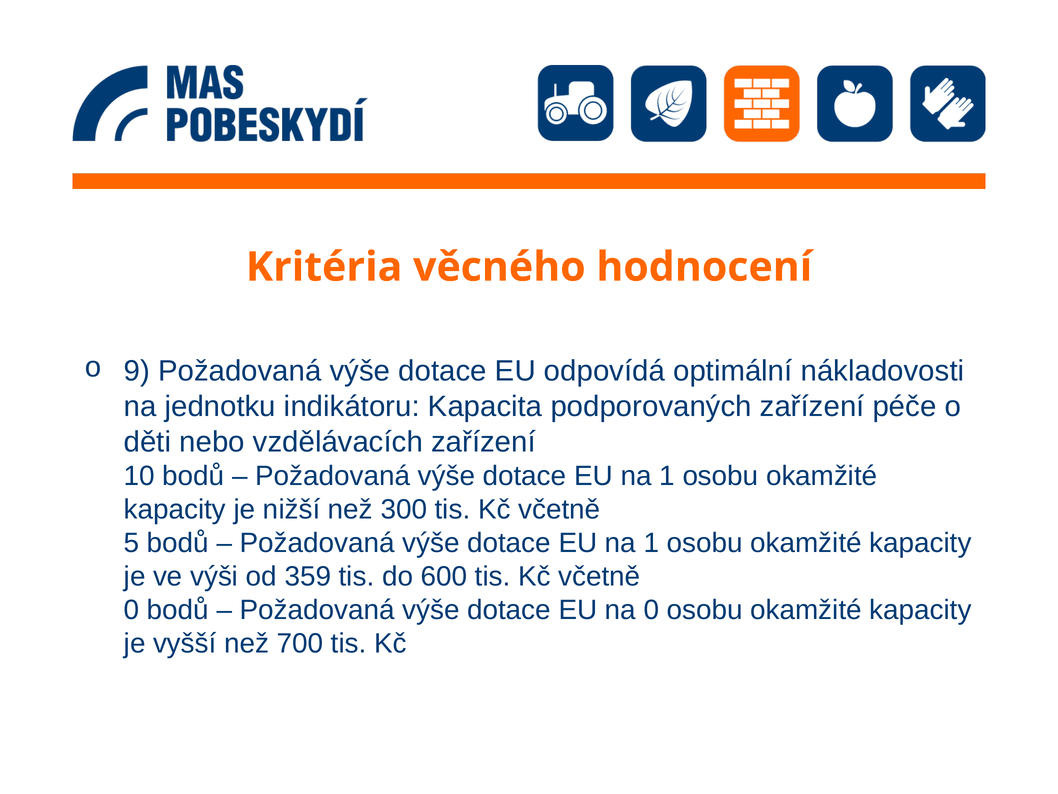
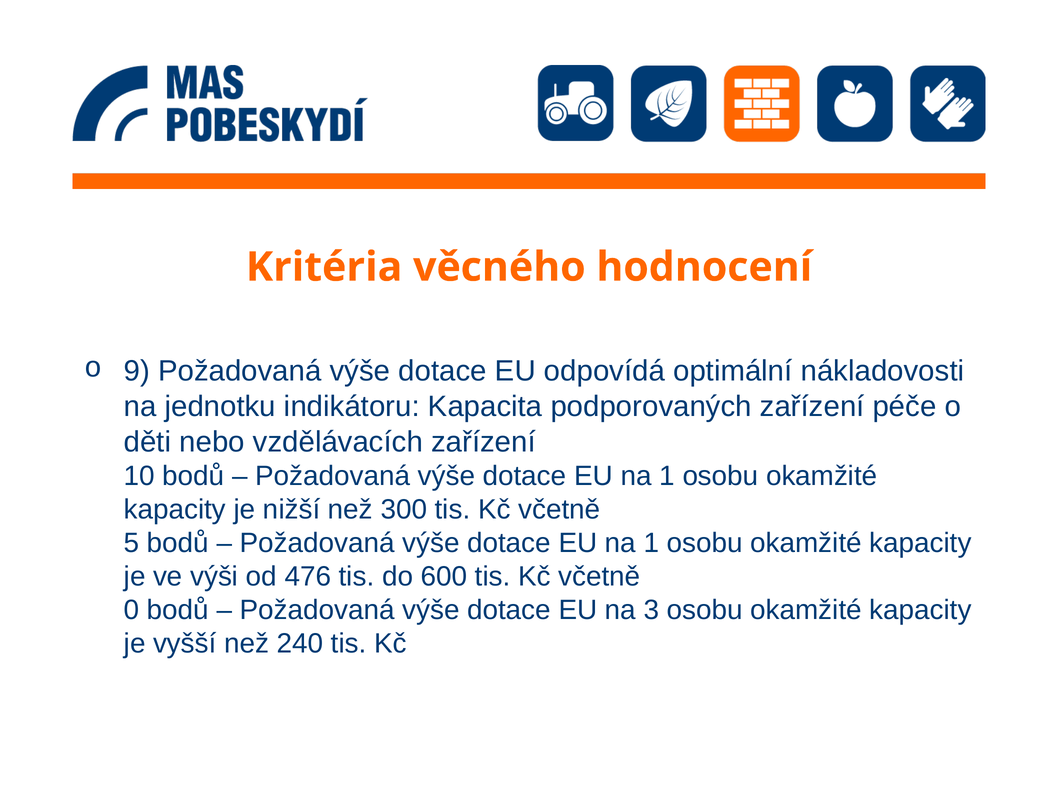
359: 359 -> 476 (308, 576)
na 0: 0 -> 3 (651, 610)
700: 700 -> 240 (300, 643)
